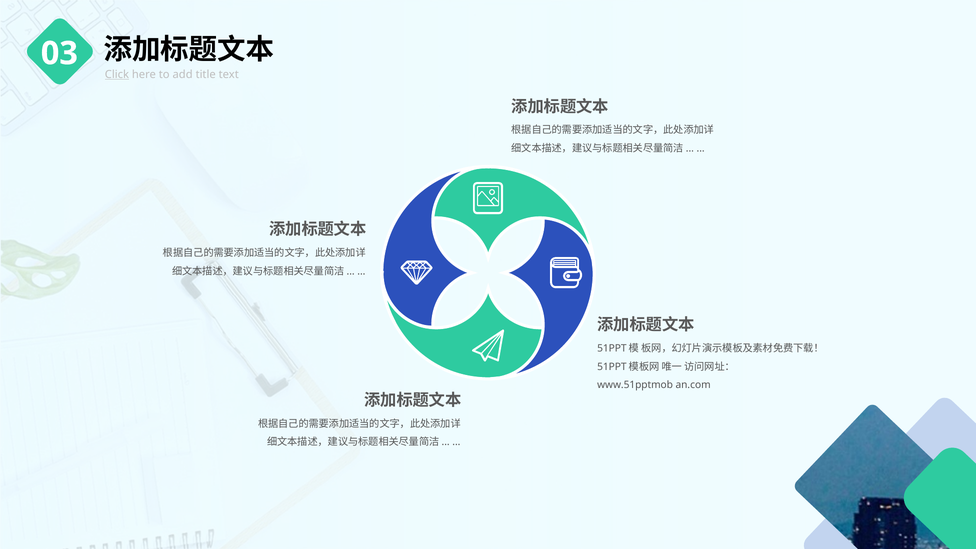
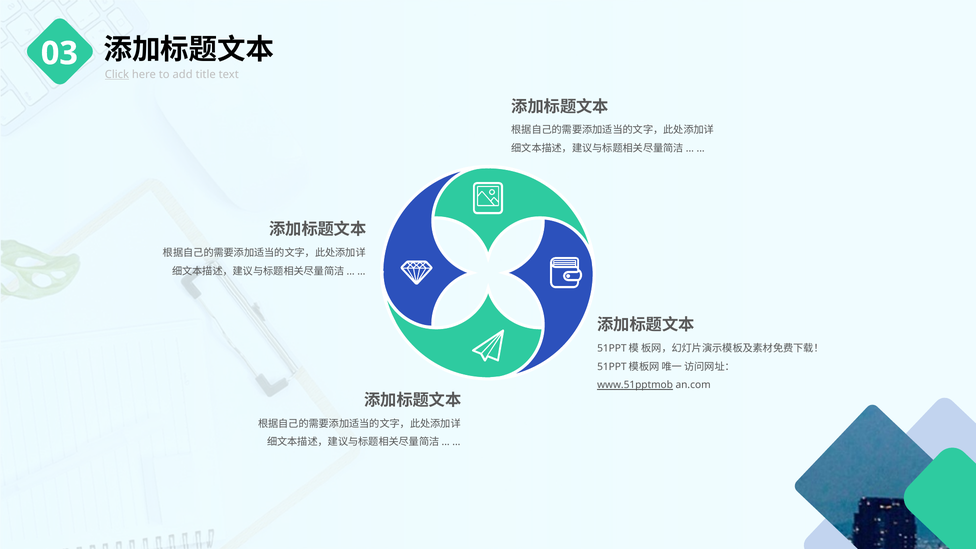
www.51pptmob underline: none -> present (635, 385)
